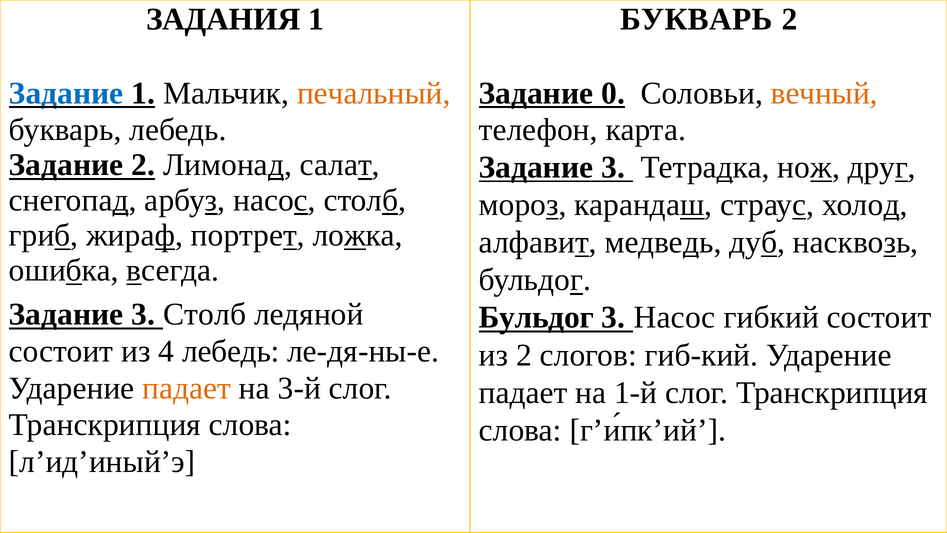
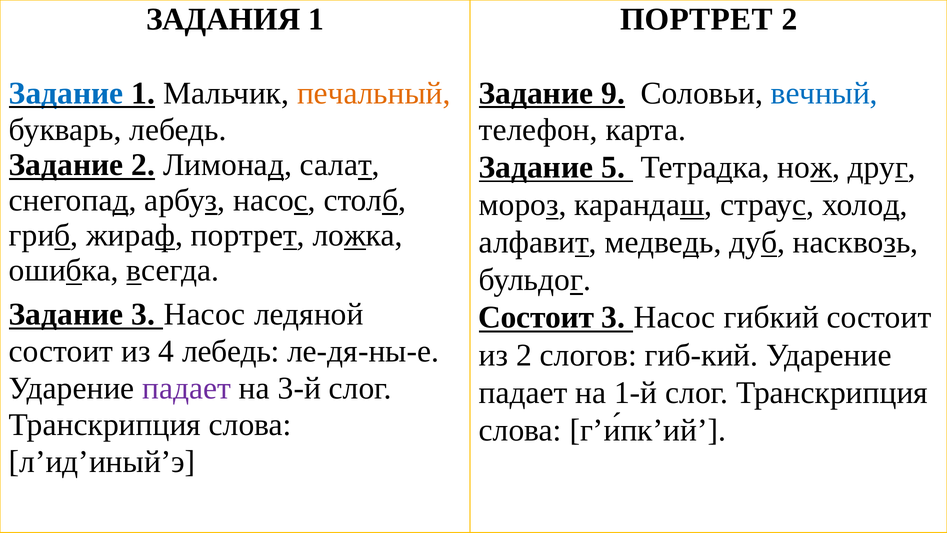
БУКВАРЬ: БУКВАРЬ -> ПОРТРЕТ (696, 20)
0: 0 -> 9 (613, 93)
вечный colour: orange -> blue (824, 93)
3: 3 -> 5 (613, 167)
Задание 3 Столб: Столб -> Насос (204, 314)
Бульдог: Бульдог -> Состоит (536, 317)
падает colour: orange -> purple (187, 388)
